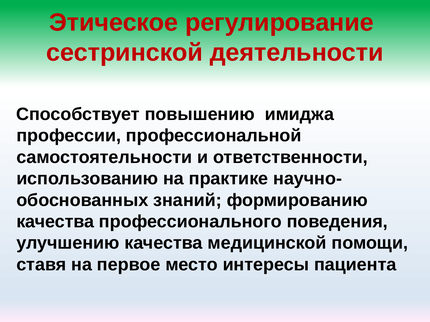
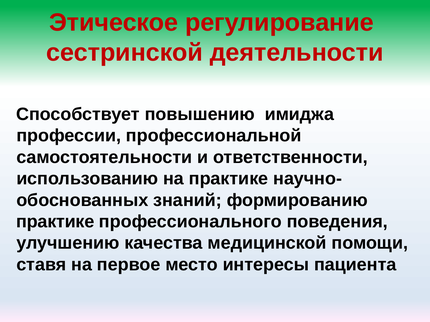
качества: качества -> практике (55, 222)
